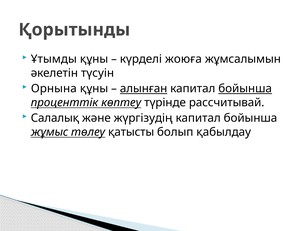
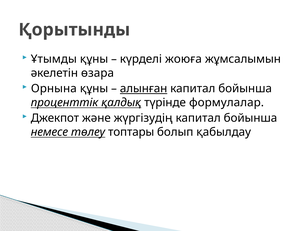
түсуін: түсуін -> өзара (97, 73)
бойынша underline: present -> none (245, 89)
көптеу: көптеу -> қалдық (121, 102)
рассчитывай: рассчитывай -> формулалар (227, 102)
Салалық: Салалық -> Джекпот (55, 118)
жұмыс: жұмыс -> немесе (49, 132)
қатысты: қатысты -> топтары (131, 132)
